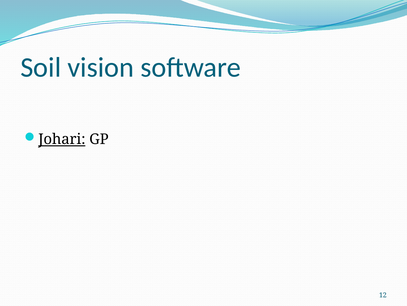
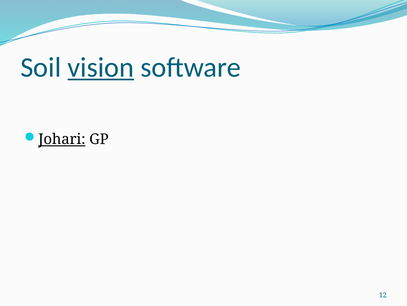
vision underline: none -> present (101, 67)
